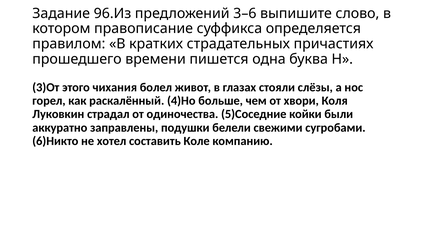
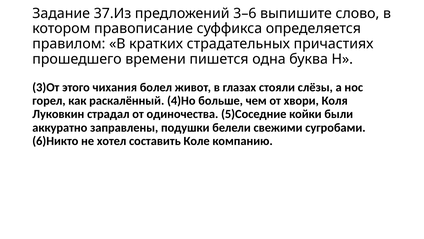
96.Из: 96.Из -> 37.Из (112, 13)
